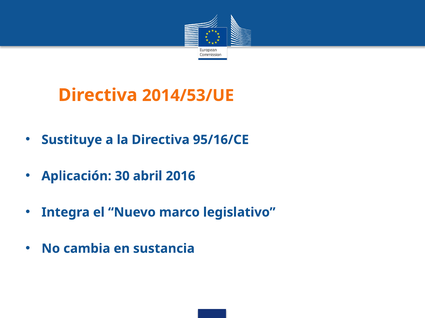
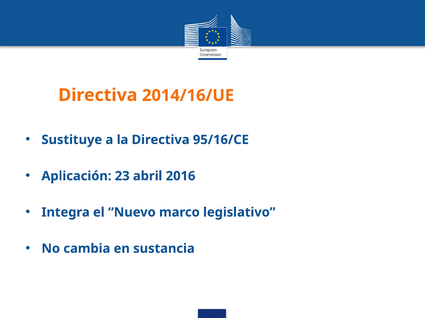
2014/53/UE: 2014/53/UE -> 2014/16/UE (188, 96)
30: 30 -> 23 (122, 176)
